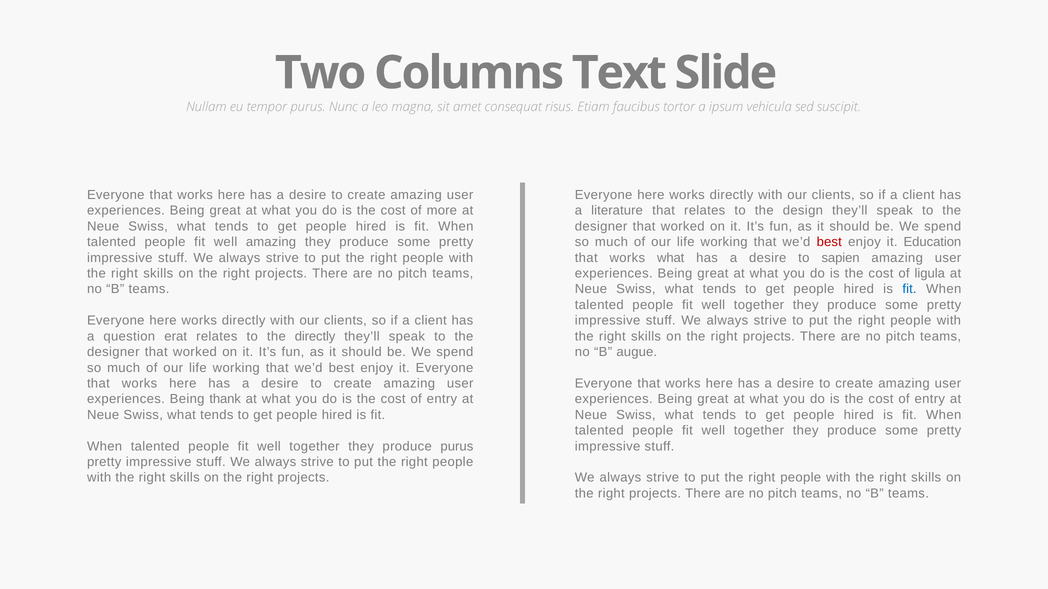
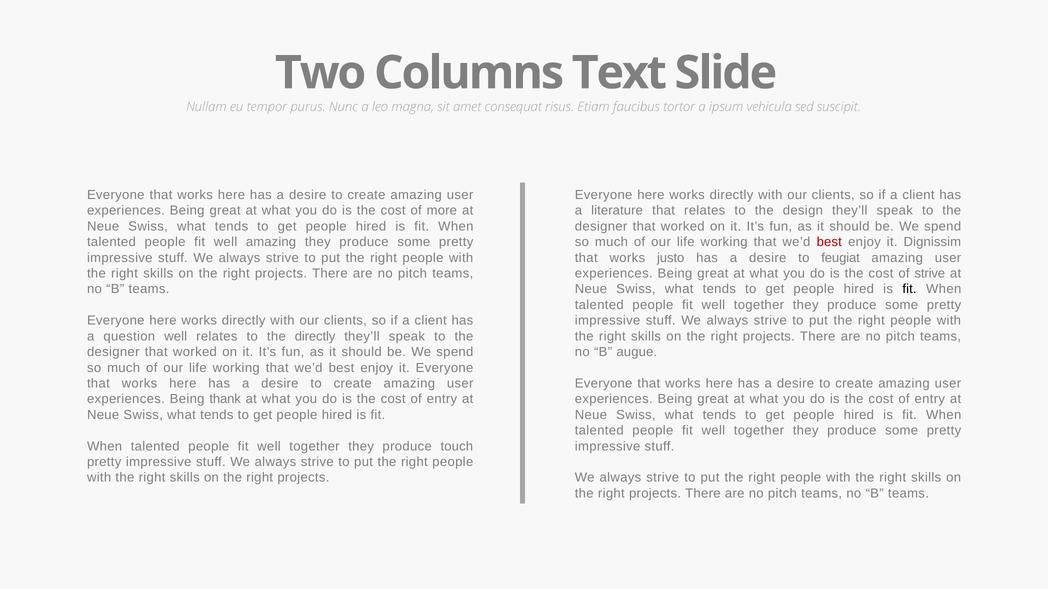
Education: Education -> Dignissim (932, 242)
works what: what -> justo (671, 258)
sapien: sapien -> feugiat (841, 258)
of ligula: ligula -> strive (930, 274)
fit colour: blue -> black (909, 289)
question erat: erat -> well (176, 337)
produce purus: purus -> touch (457, 447)
